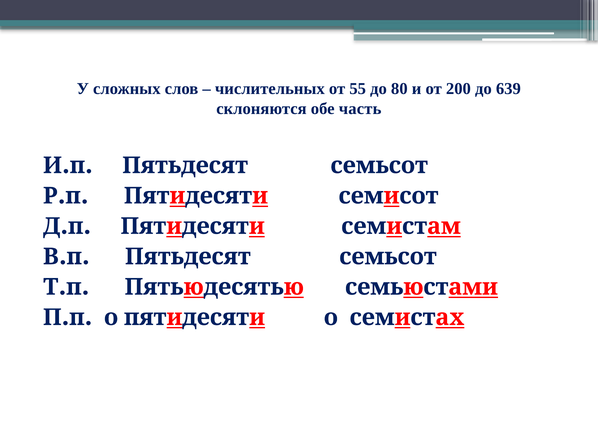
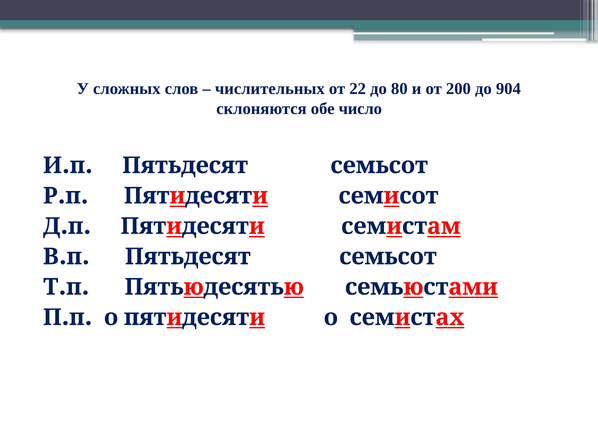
55: 55 -> 22 (358, 89)
639: 639 -> 904 (508, 89)
часть: часть -> число (360, 109)
